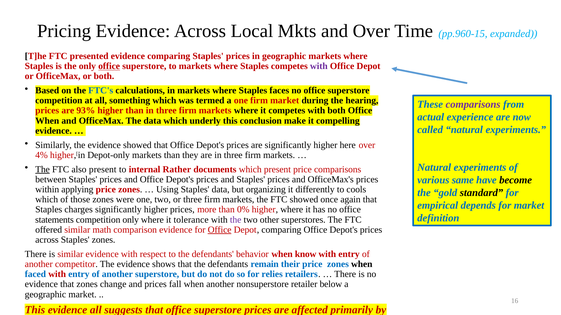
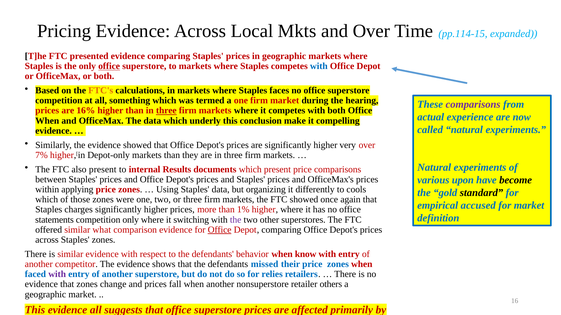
pp.960-15: pp.960-15 -> pp.114-15 (463, 34)
with colour: purple -> blue (319, 66)
FTC's colour: blue -> orange (101, 91)
93%: 93% -> 16% (86, 111)
three underline: none -> present (166, 111)
here: here -> very (348, 145)
4%: 4% -> 7% (42, 155)
The underline: present -> none (43, 170)
Rather: Rather -> Results (177, 170)
same: same -> upon (463, 180)
depends: depends -> accused (478, 206)
0%: 0% -> 1% (243, 210)
tolerance: tolerance -> switching (191, 220)
math: math -> what (102, 230)
remain: remain -> missed (265, 265)
when colour: black -> red (362, 265)
with colour: red -> purple (57, 275)
below: below -> others (331, 285)
